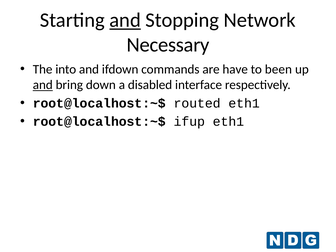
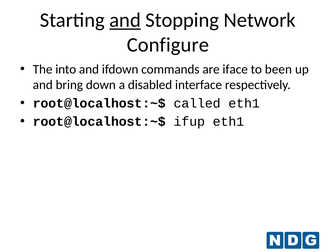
Necessary: Necessary -> Configure (168, 45)
have: have -> iface (235, 69)
and underline: present -> none (43, 85)
routed: routed -> called (197, 103)
